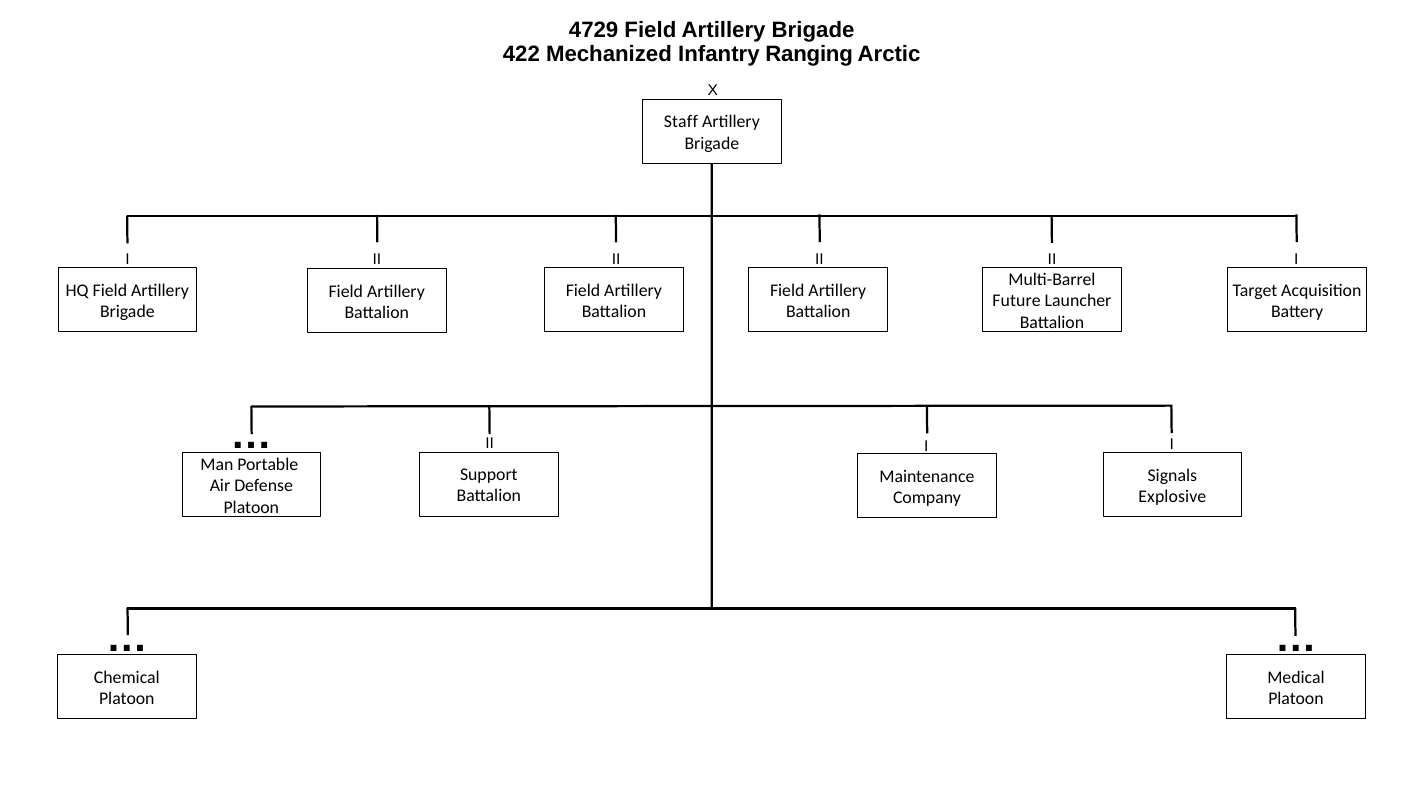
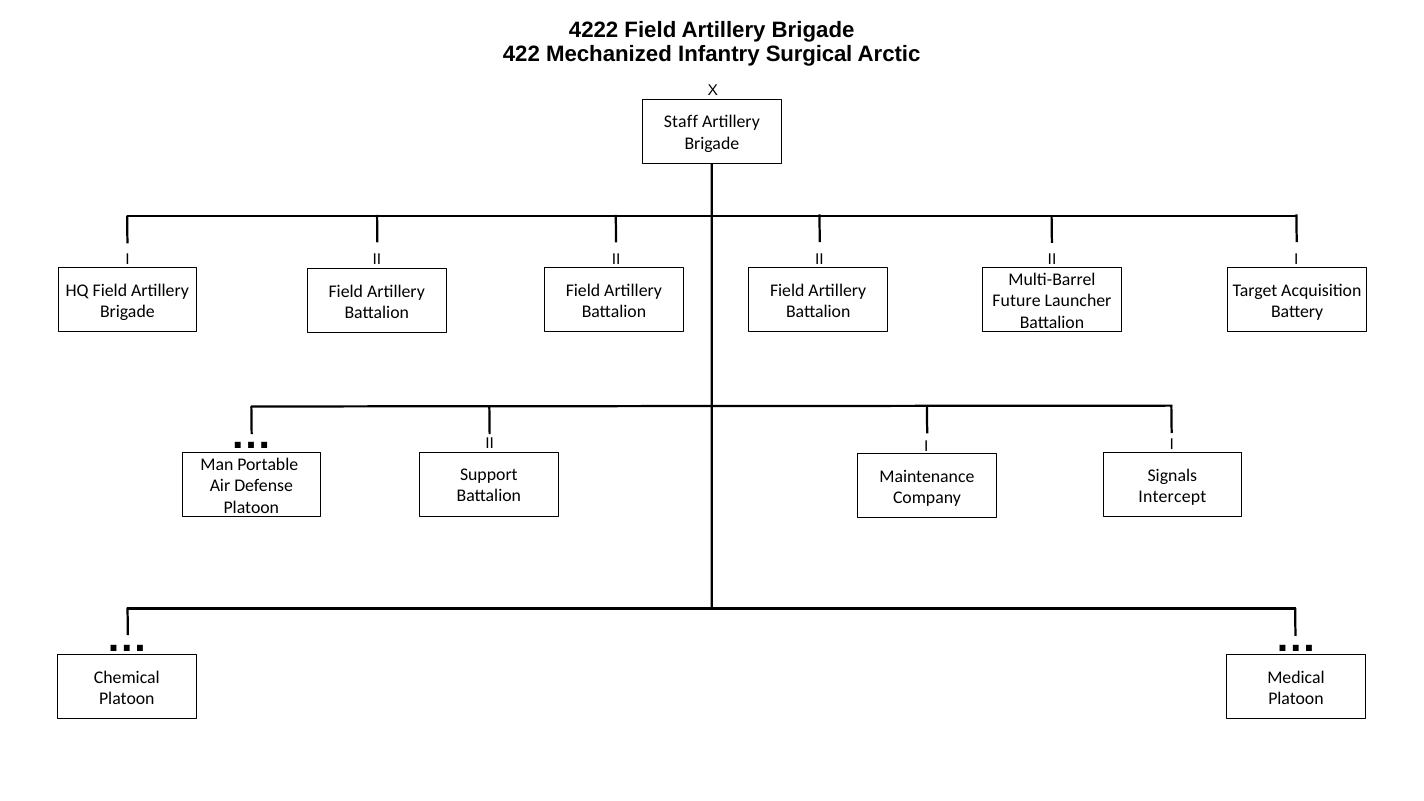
4729: 4729 -> 4222 (594, 30)
Ranging: Ranging -> Surgical (809, 54)
Explosive: Explosive -> Intercept (1172, 497)
